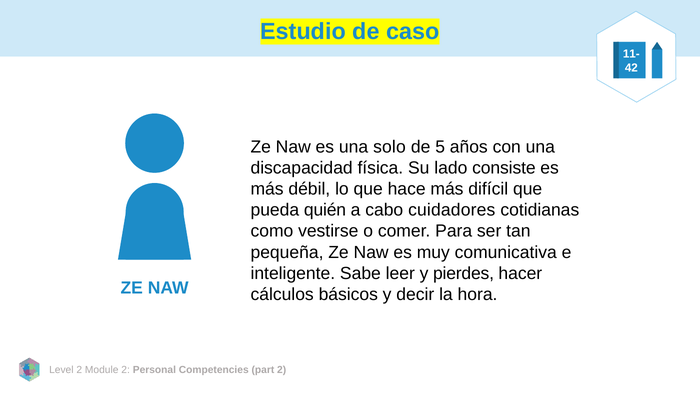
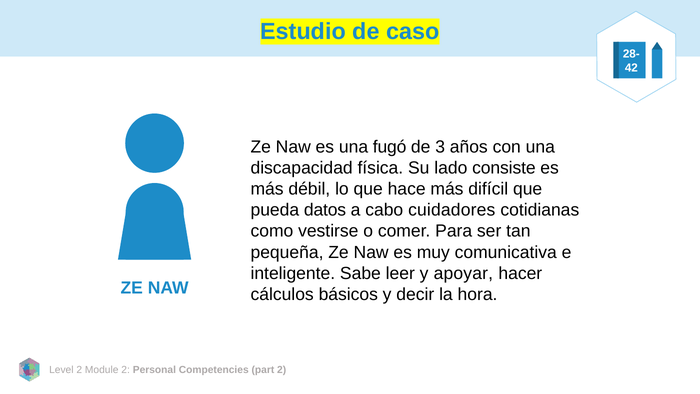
11-: 11- -> 28- (631, 54)
solo: solo -> fugó (390, 147)
5: 5 -> 3 (440, 147)
quién: quién -> datos (325, 210)
pierdes: pierdes -> apoyar (463, 273)
